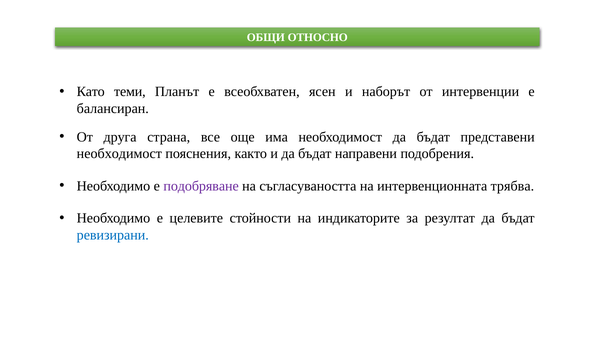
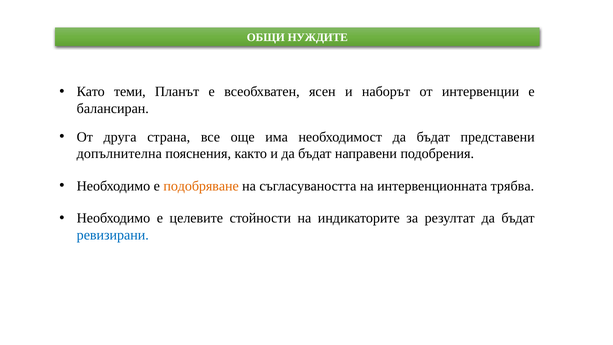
ОТНОСНО: ОТНОСНО -> НУЖДИТЕ (318, 38)
необходимост: необходимост -> допълнителна (119, 154)
подобряване colour: purple -> orange (201, 186)
